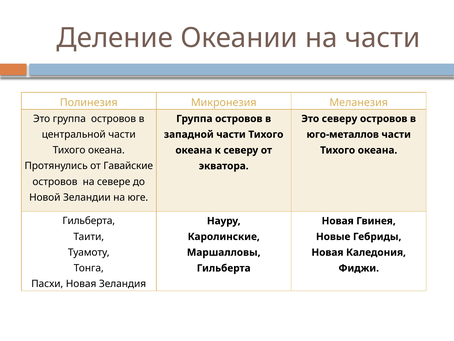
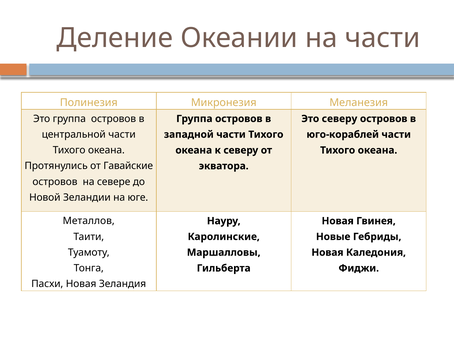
юго-металлов: юго-металлов -> юго-кораблей (343, 134)
Гильберта: Гильберта -> Металлов (89, 221)
